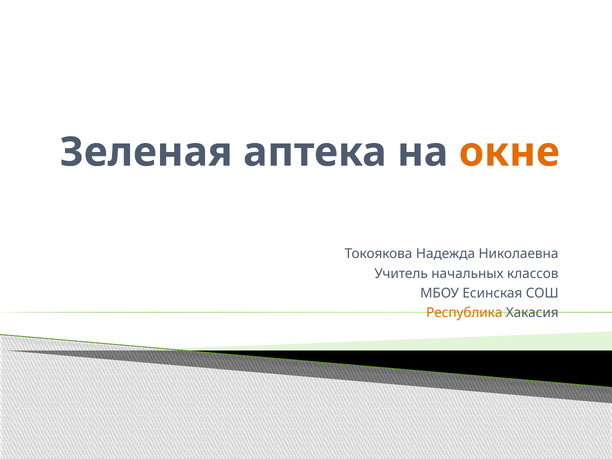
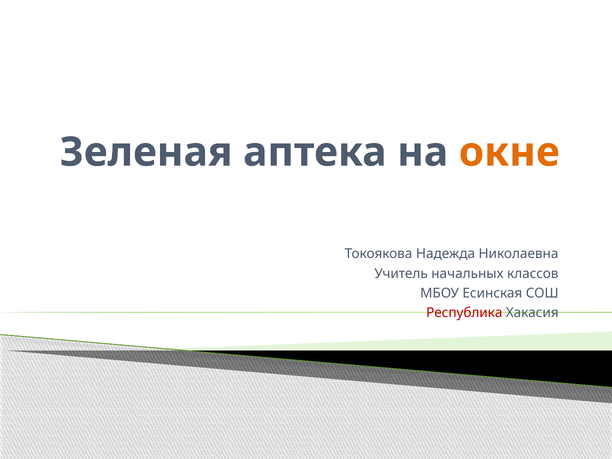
Республика colour: orange -> red (464, 313)
